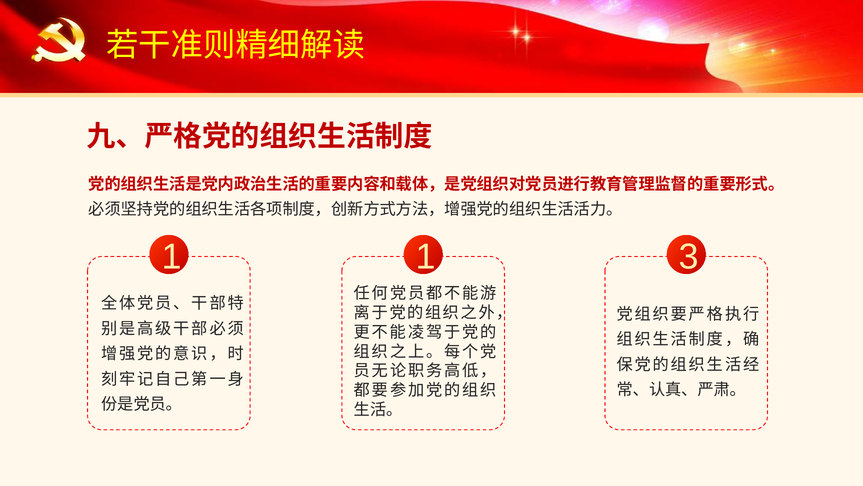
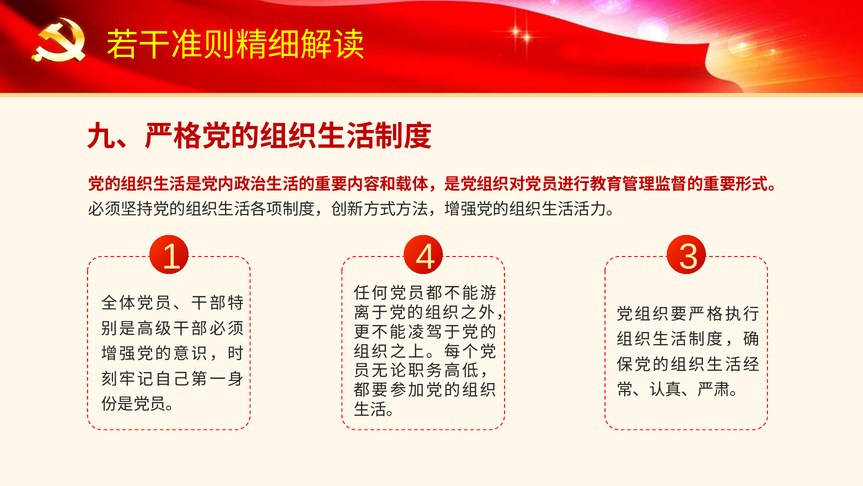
1 1: 1 -> 4 (426, 257)
